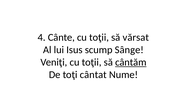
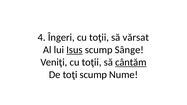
Cânte: Cânte -> Îngeri (61, 37)
Isus underline: none -> present (74, 50)
toţi cântat: cântat -> scump (93, 75)
